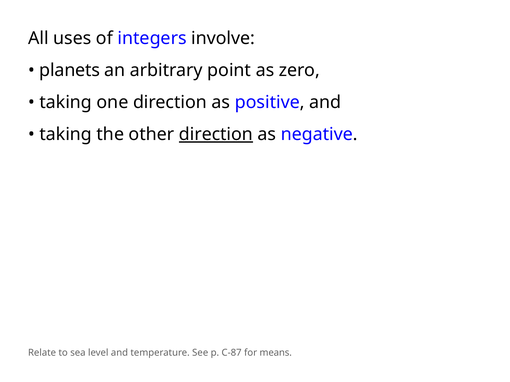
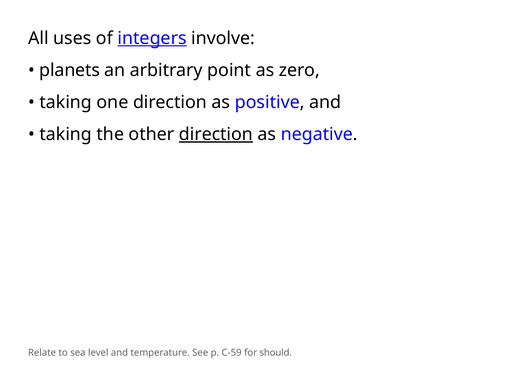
integers underline: none -> present (152, 38)
C-87: C-87 -> C-59 (232, 353)
means: means -> should (276, 353)
